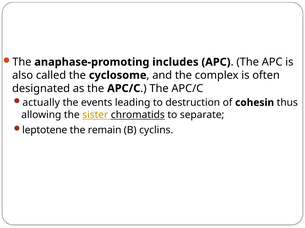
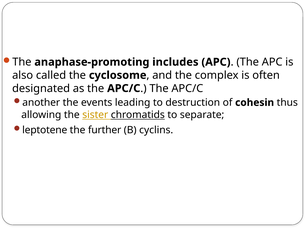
actually: actually -> another (41, 103)
remain: remain -> further (105, 131)
